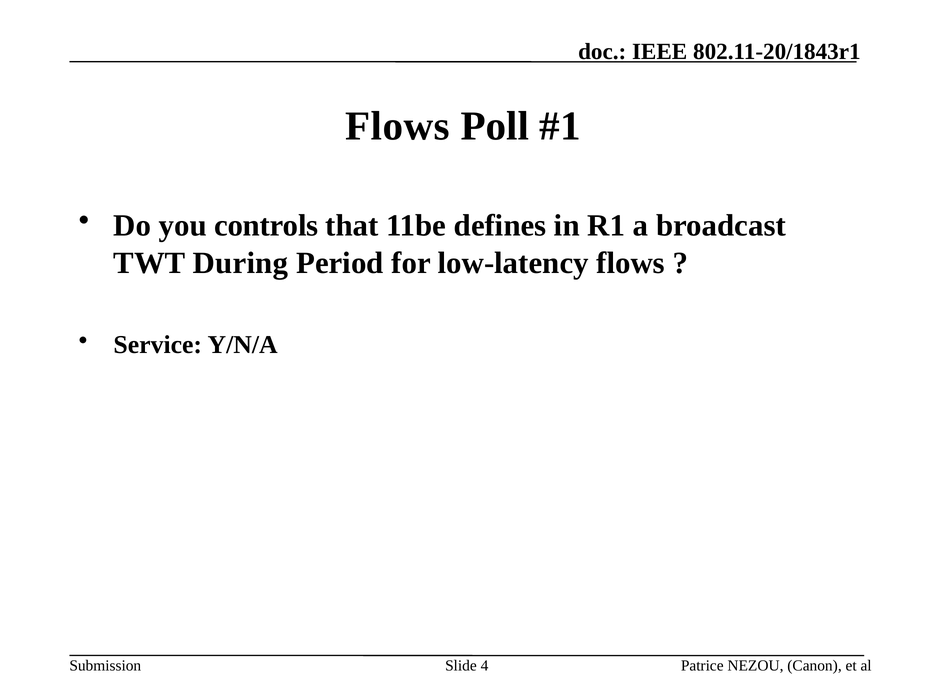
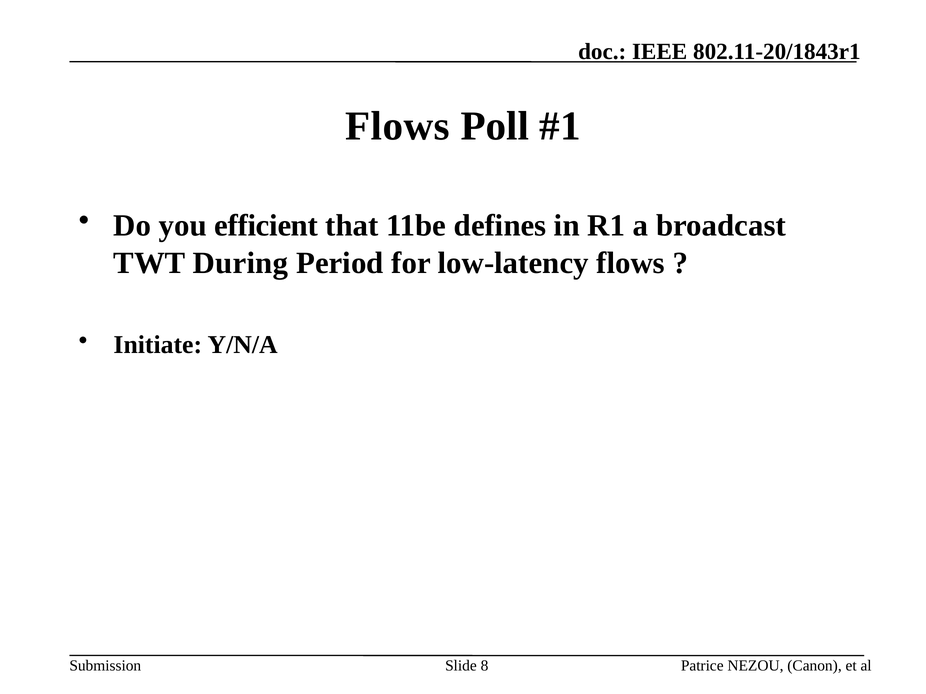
controls: controls -> efficient (266, 226)
Service: Service -> Initiate (158, 345)
4: 4 -> 8 (485, 666)
